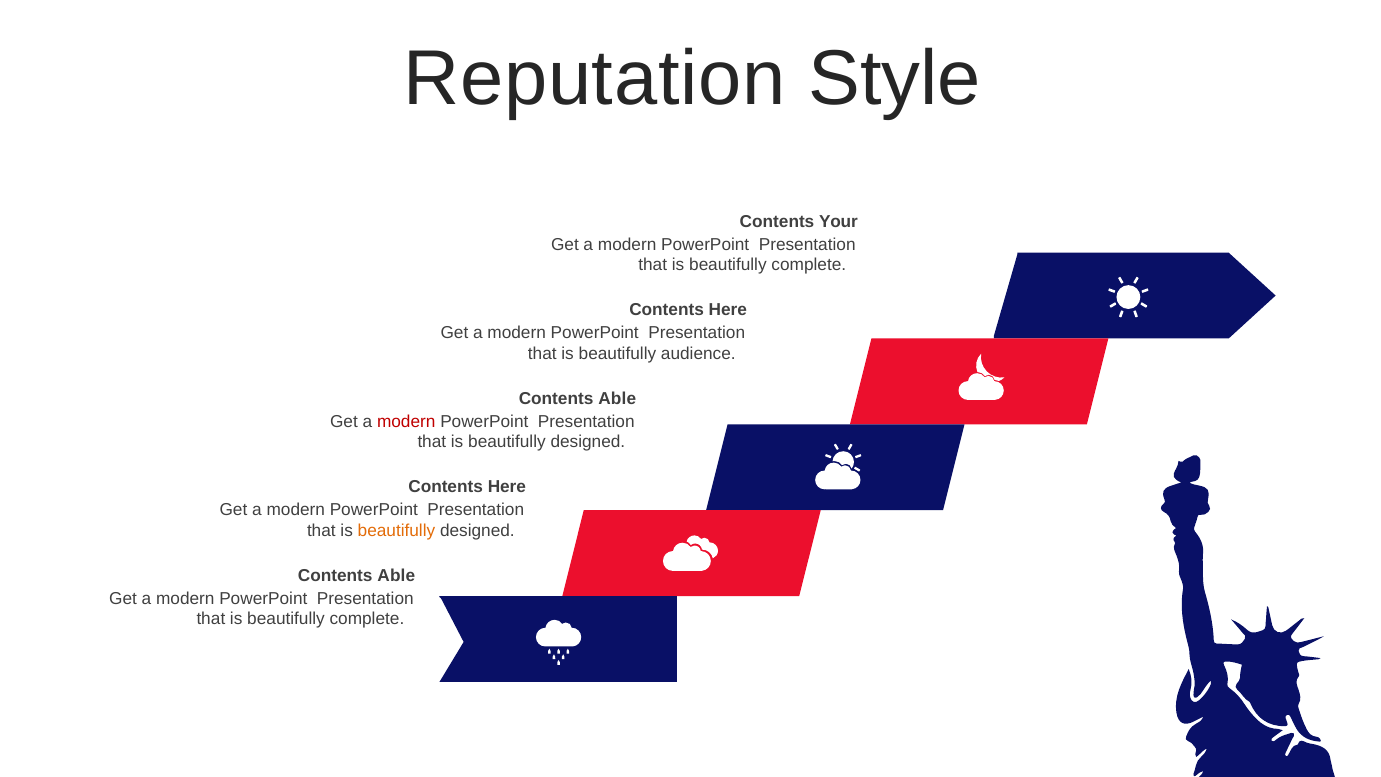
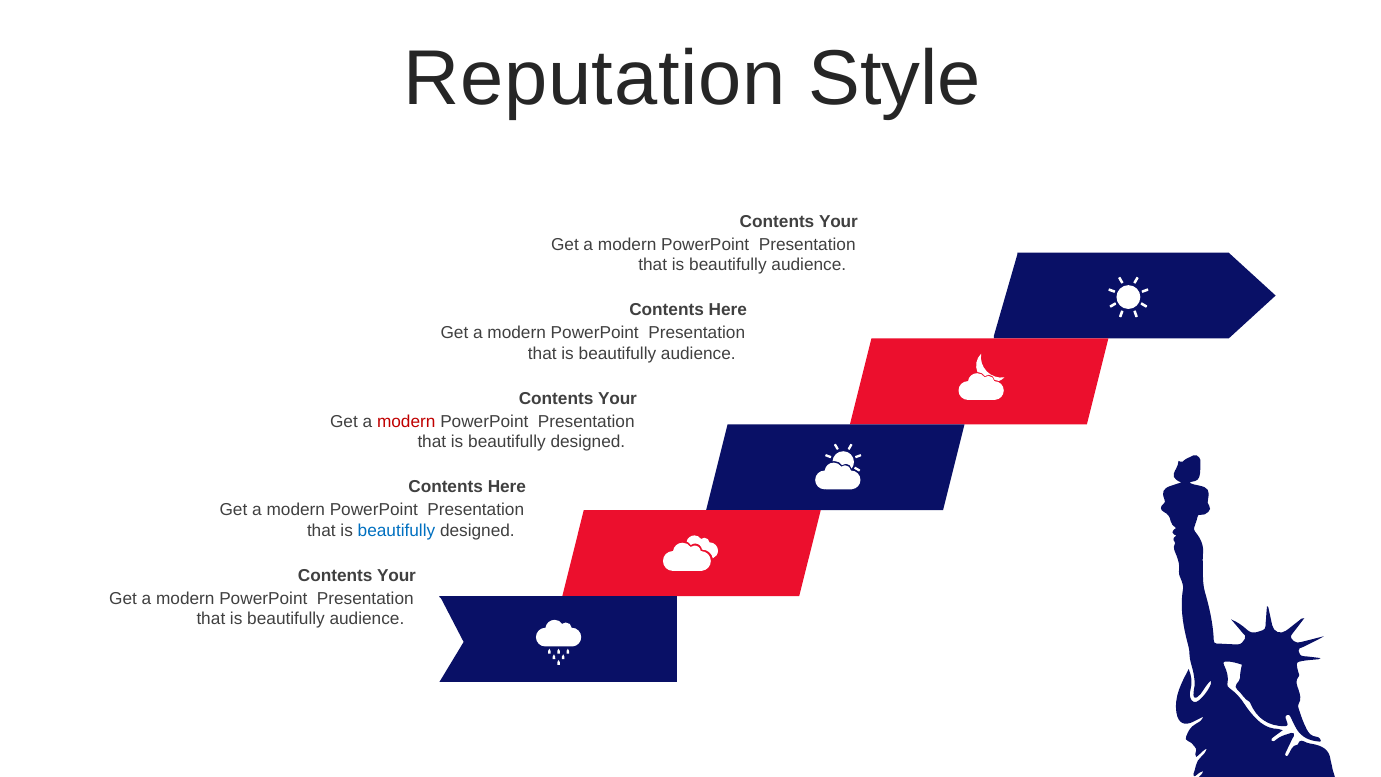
complete: complete -> audience (809, 265)
Able: Able -> Your (617, 398)
beautifully colour: orange -> blue (396, 531)
Able: Able -> Your (397, 575)
complete: complete -> audience (367, 619)
